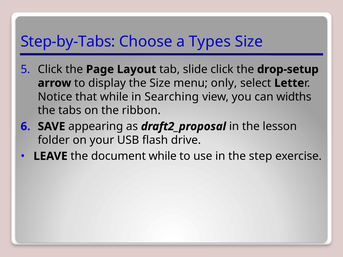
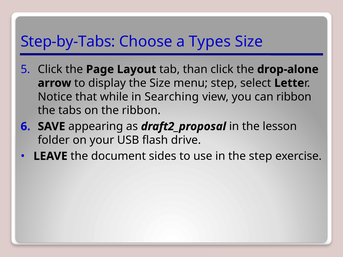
slide: slide -> than (195, 69)
drop-setup: drop-setup -> drop-alone (288, 69)
menu only: only -> step (224, 83)
can widths: widths -> ribbon (294, 97)
document while: while -> sides (163, 156)
